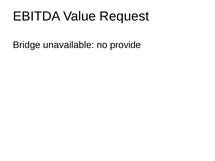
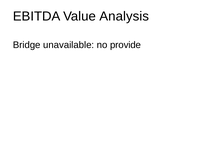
Request: Request -> Analysis (124, 16)
